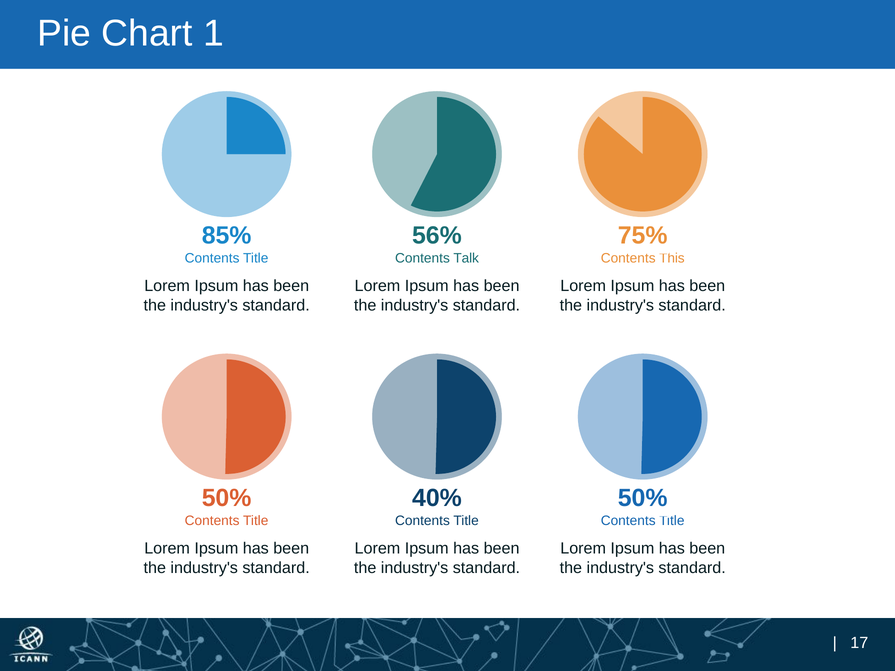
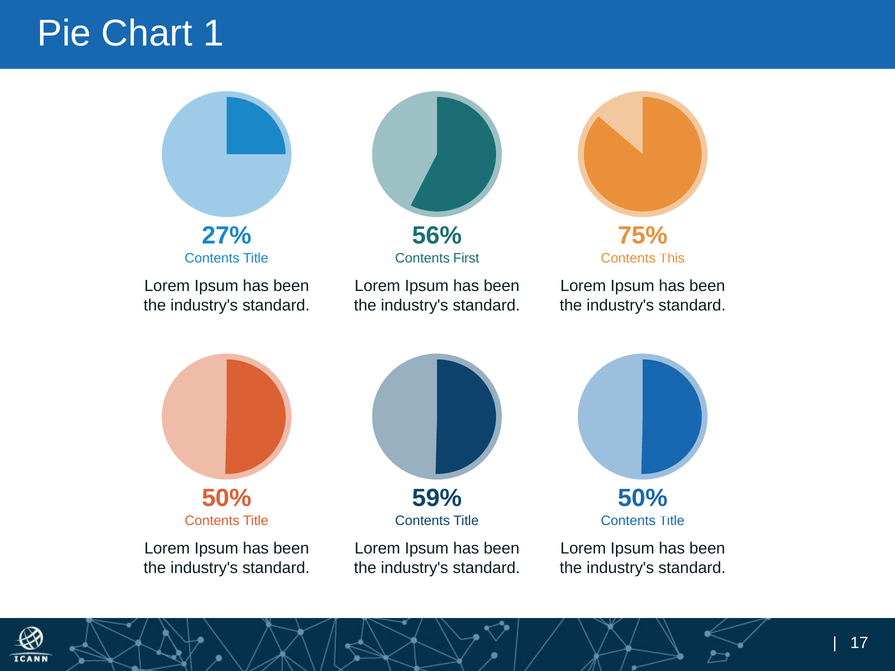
85%: 85% -> 27% (227, 236)
Talk: Talk -> First (466, 258)
40%: 40% -> 59% (437, 498)
